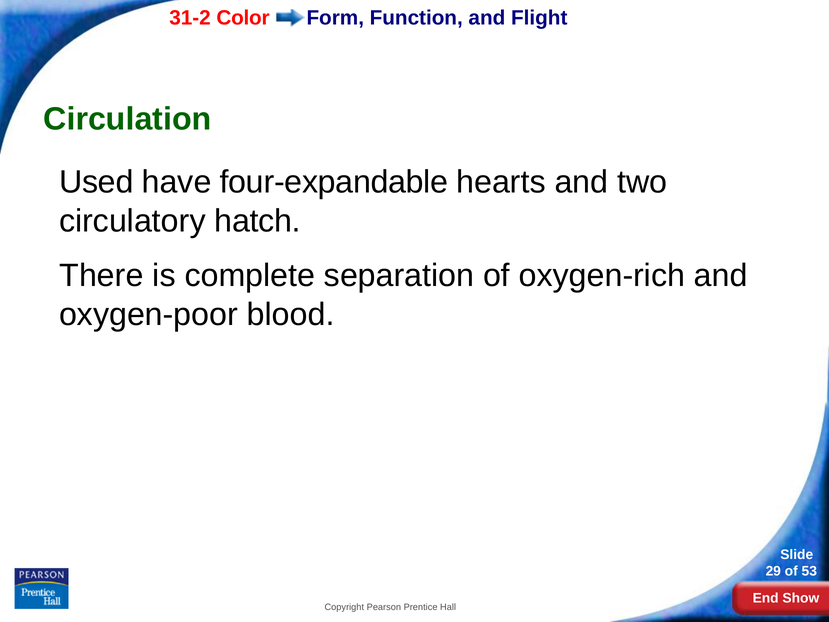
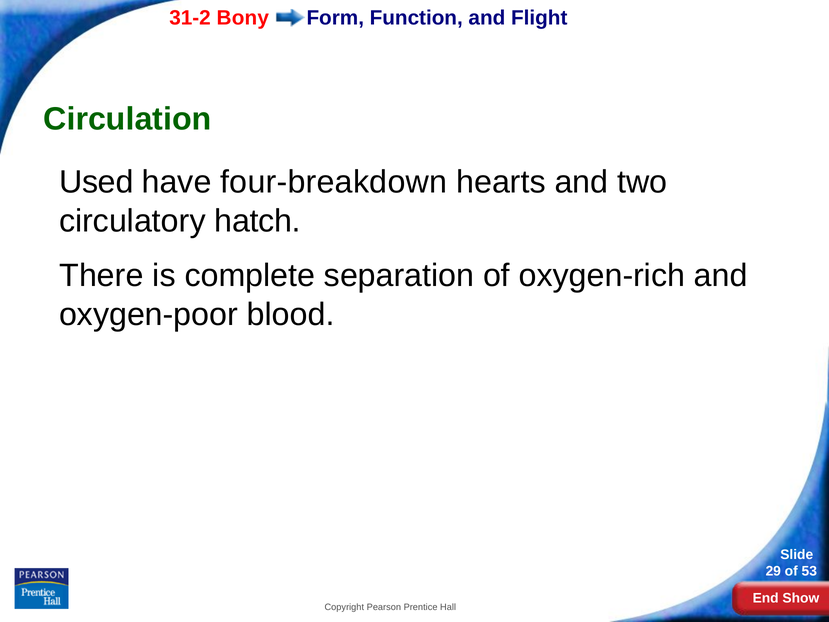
Color: Color -> Bony (243, 18)
four-expandable: four-expandable -> four-breakdown (334, 182)
